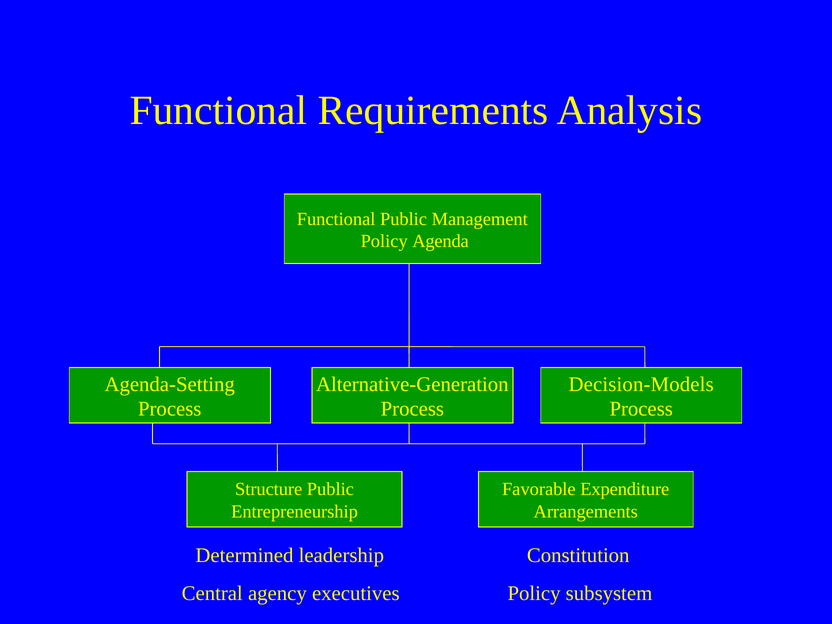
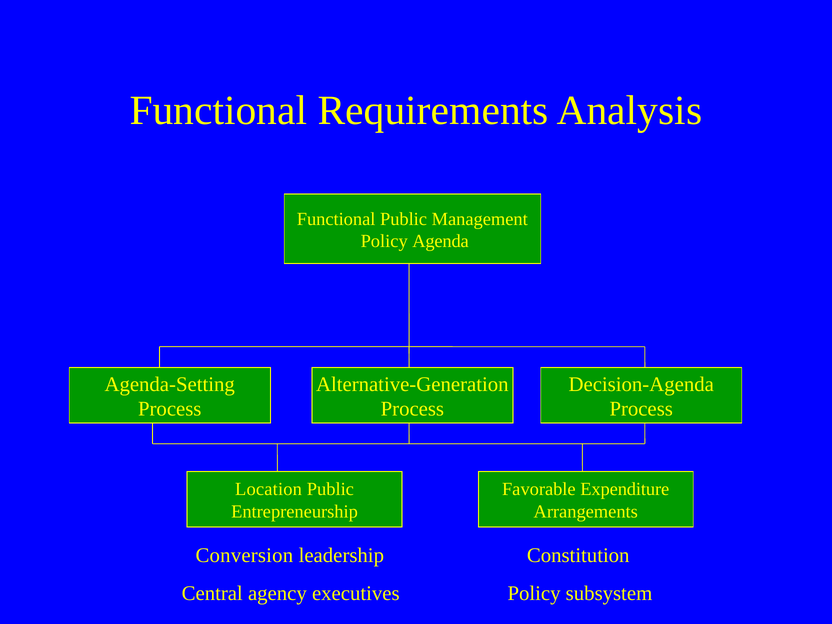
Decision-Models: Decision-Models -> Decision-Agenda (641, 384)
Structure: Structure -> Location (269, 489)
Determined: Determined -> Conversion (244, 555)
